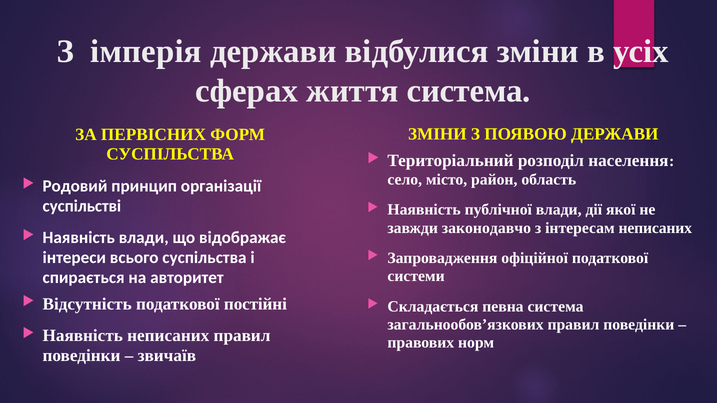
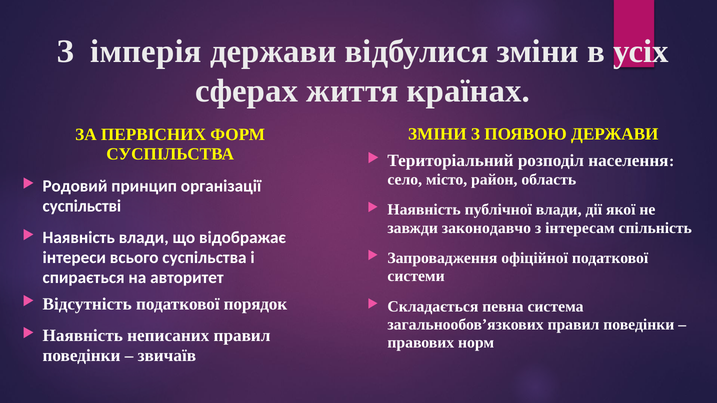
життя система: система -> країнах (468, 91)
інтересам неписаних: неписаних -> спільність (655, 228)
постійні: постійні -> порядок (255, 304)
